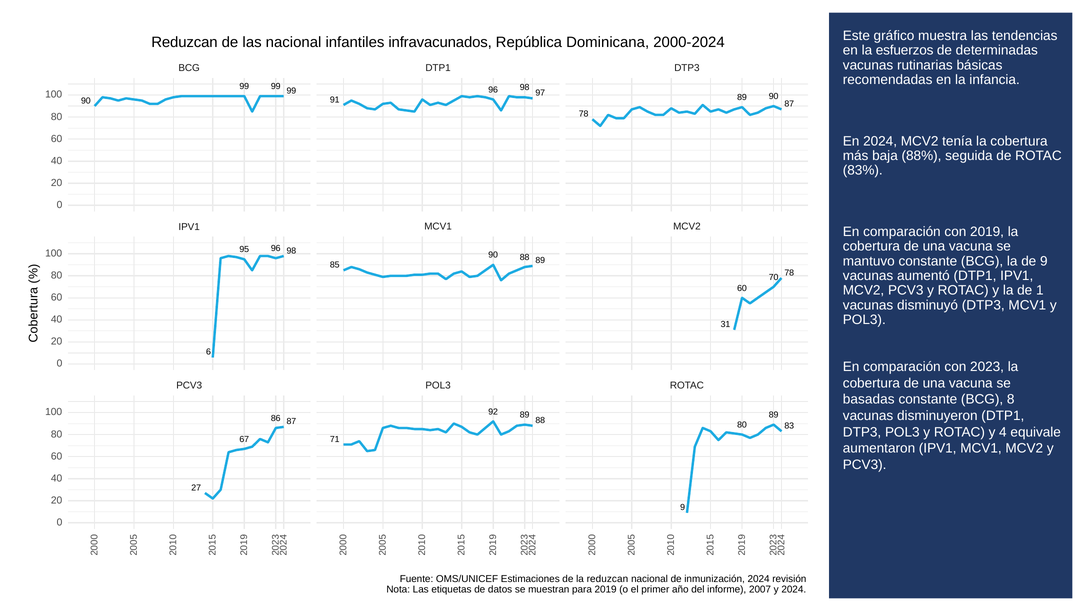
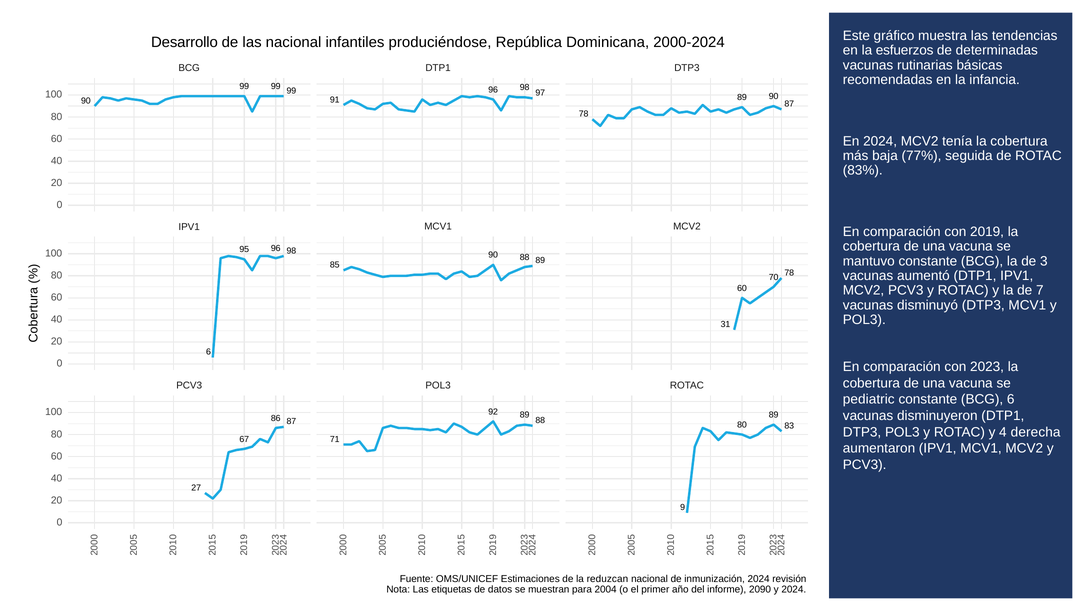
Reduzcan: Reduzcan -> Desarrollo (184, 42)
infravacunados: infravacunados -> produciéndose (440, 42)
88%: 88% -> 77% (921, 156)
de 9: 9 -> 3 (1044, 261)
de 1: 1 -> 7 (1040, 290)
basadas: basadas -> pediatric (869, 399)
BCG 8: 8 -> 6 (1011, 399)
equivale: equivale -> derecha (1036, 432)
para 2019: 2019 -> 2004 (606, 589)
2007: 2007 -> 2090 (760, 589)
